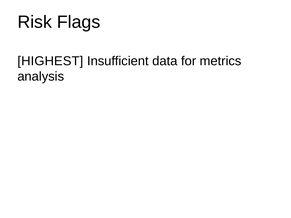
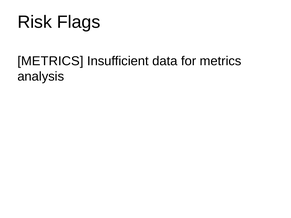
HIGHEST: HIGHEST -> METRICS (50, 61)
